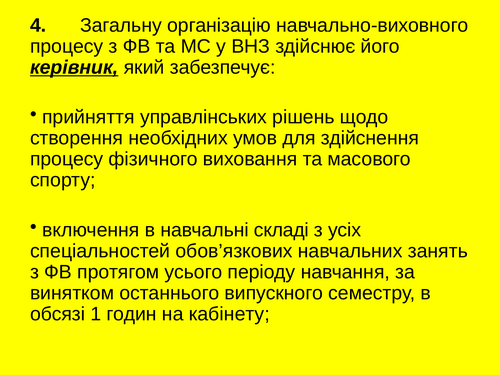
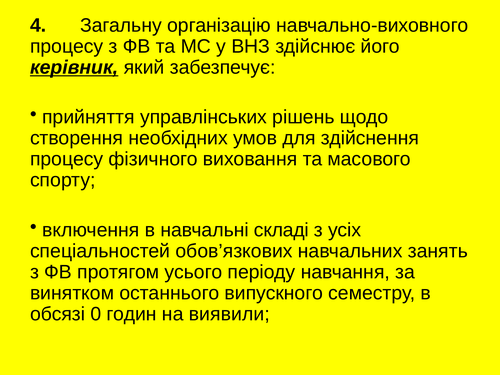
1: 1 -> 0 (96, 314)
кабінету: кабінету -> виявили (229, 314)
